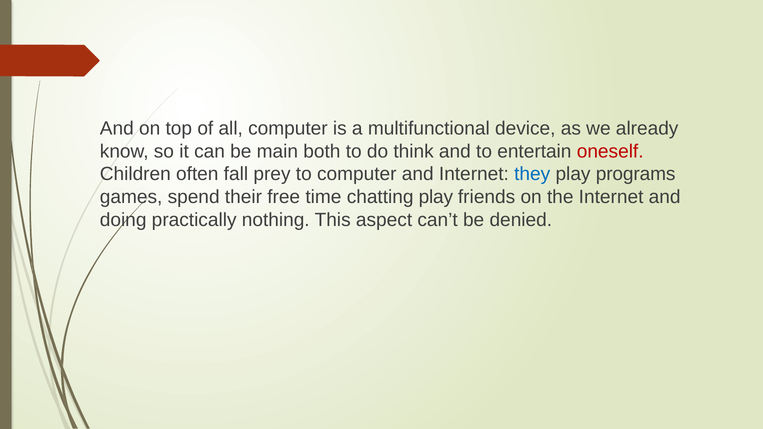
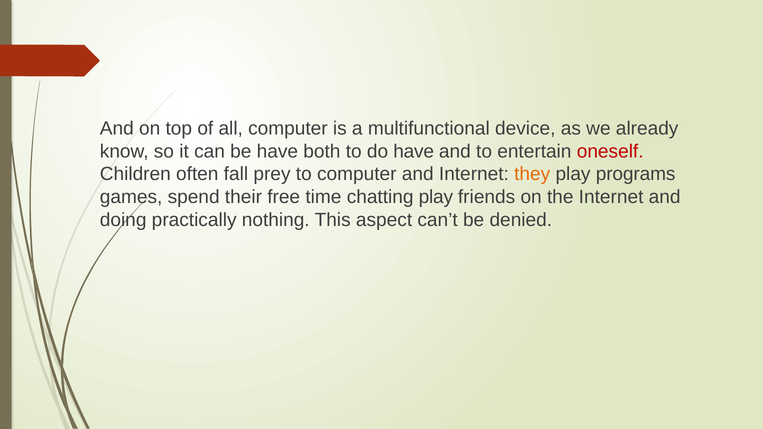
be main: main -> have (277, 151)
do think: think -> have (414, 151)
they colour: blue -> orange (532, 174)
